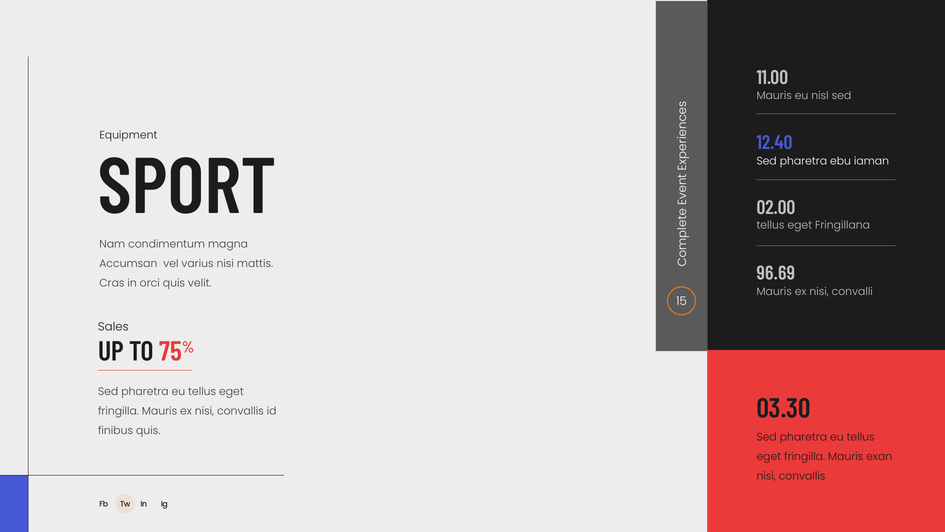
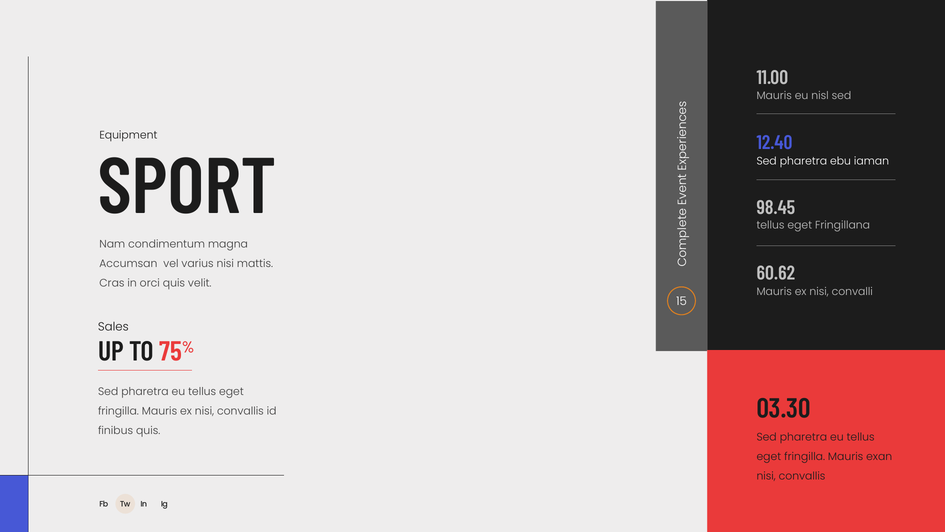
02.00: 02.00 -> 98.45 (776, 207)
96.69: 96.69 -> 60.62 (776, 273)
